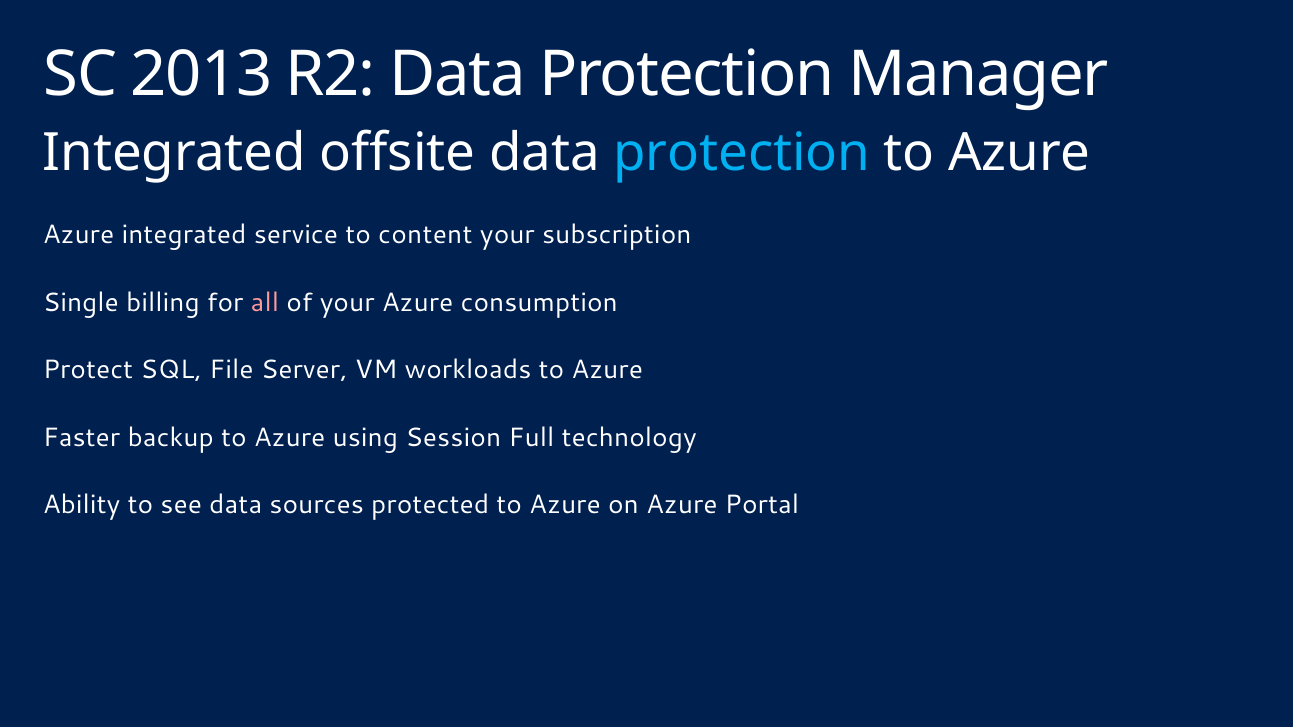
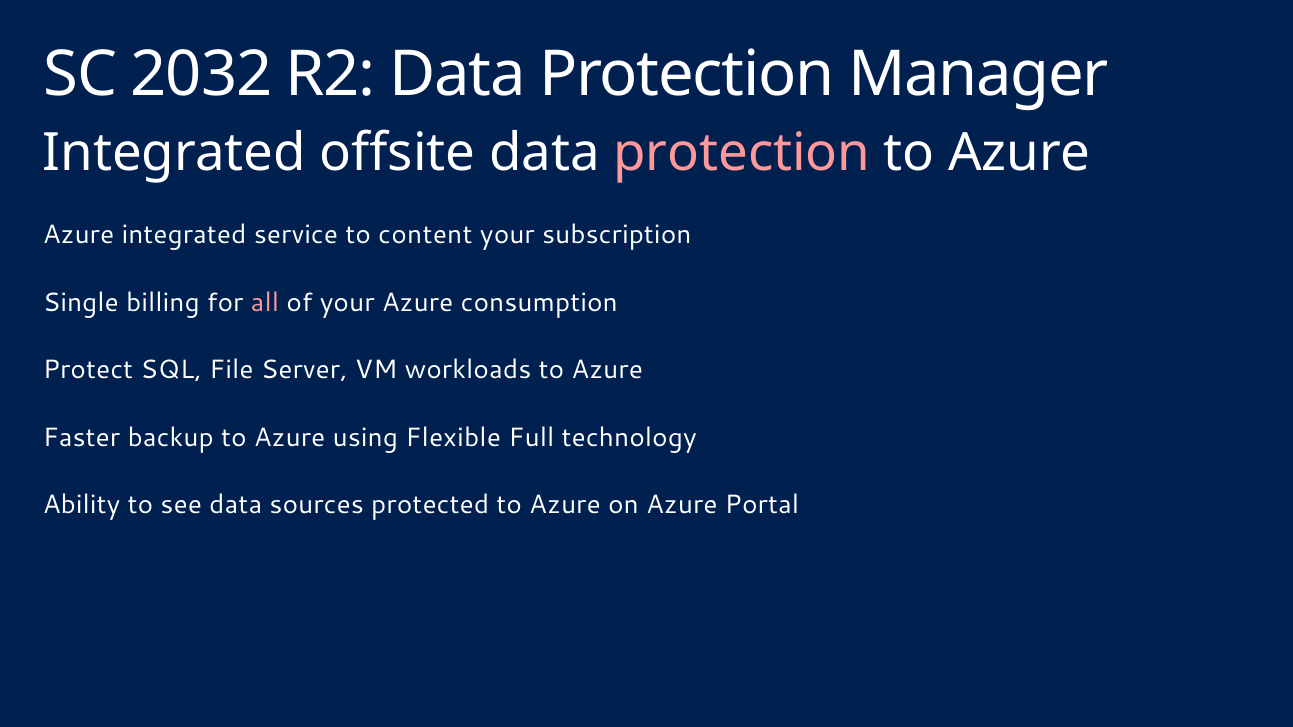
2013: 2013 -> 2032 (202, 74)
protection colour: light blue -> pink (742, 153)
Session: Session -> Flexible (453, 438)
